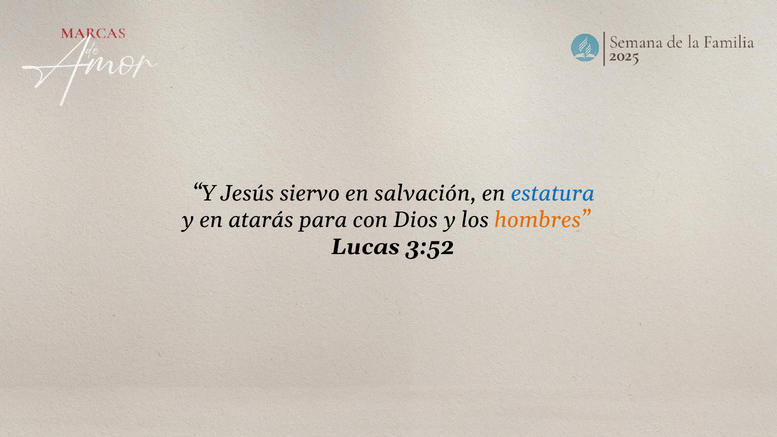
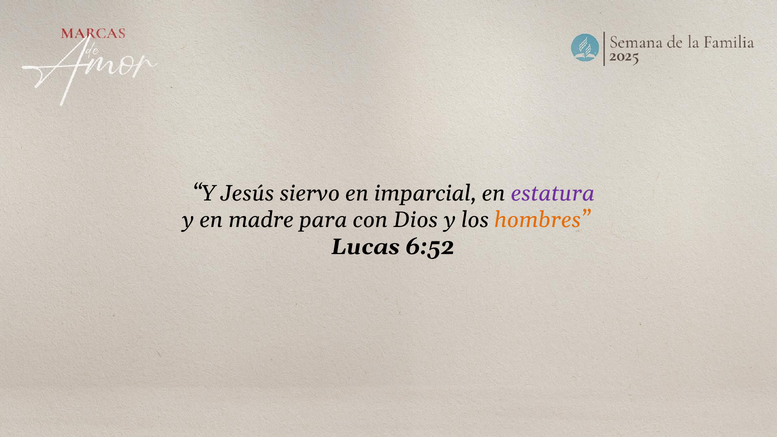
salvación: salvación -> imparcial (425, 193)
estatura colour: blue -> purple (553, 193)
atarás: atarás -> madre (261, 220)
3:52: 3:52 -> 6:52 (430, 247)
